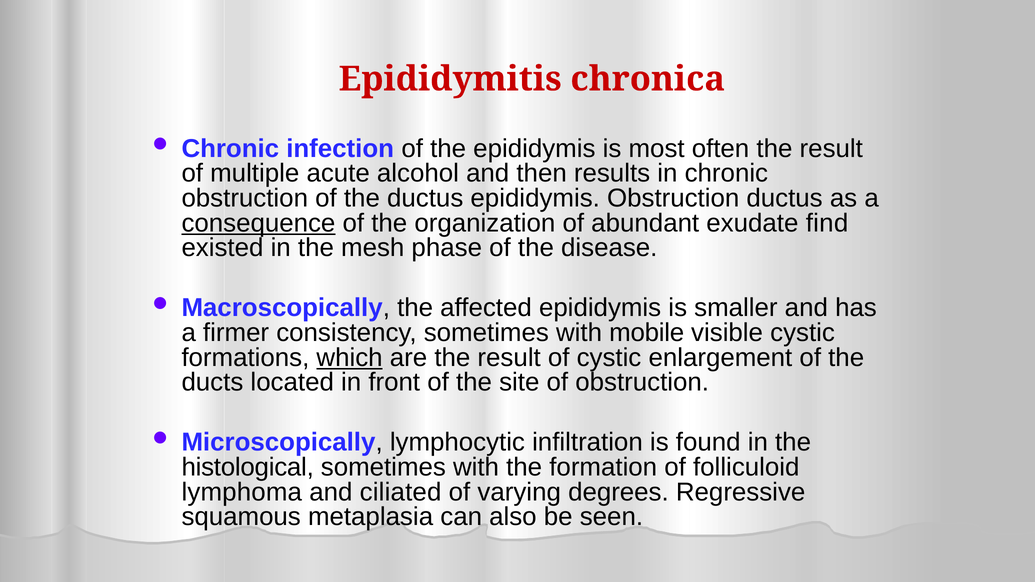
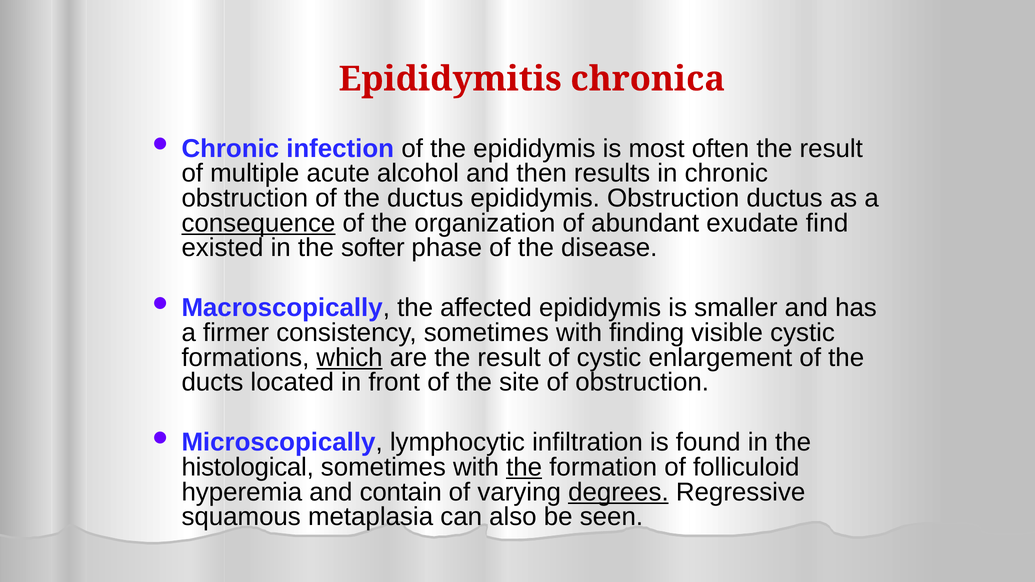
mesh: mesh -> softer (373, 248)
mobile: mobile -> finding (647, 333)
the underline: none -> present (524, 467)
lymphoma: lymphoma -> hyperemia (242, 492)
ciliated: ciliated -> contain (401, 492)
degrees underline: none -> present (618, 492)
